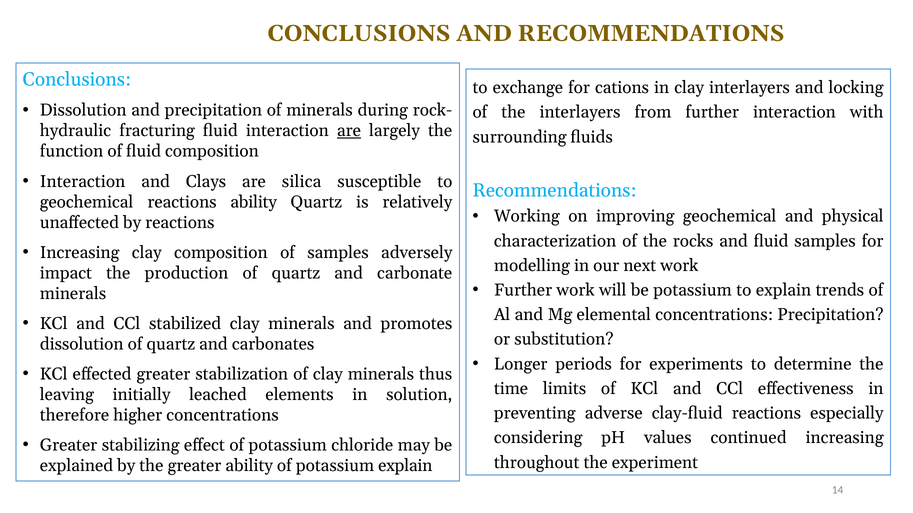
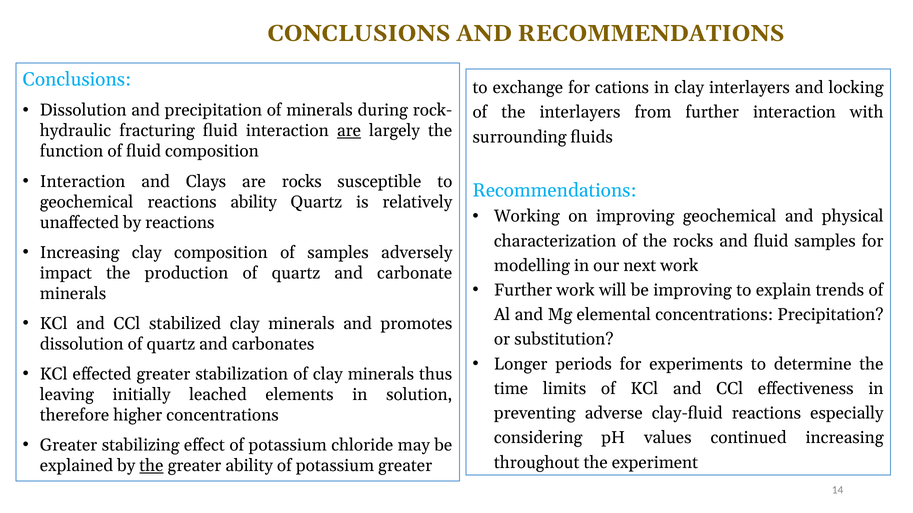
are silica: silica -> rocks (302, 182)
be potassium: potassium -> improving (693, 290)
the underline: none -> present (151, 466)
potassium explain: explain -> greater (405, 466)
